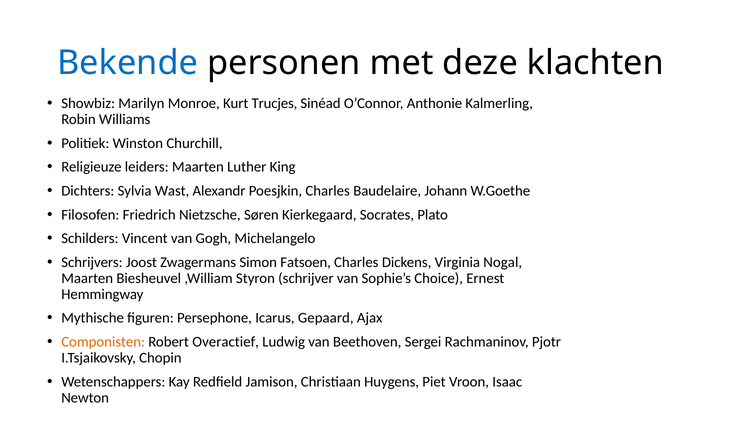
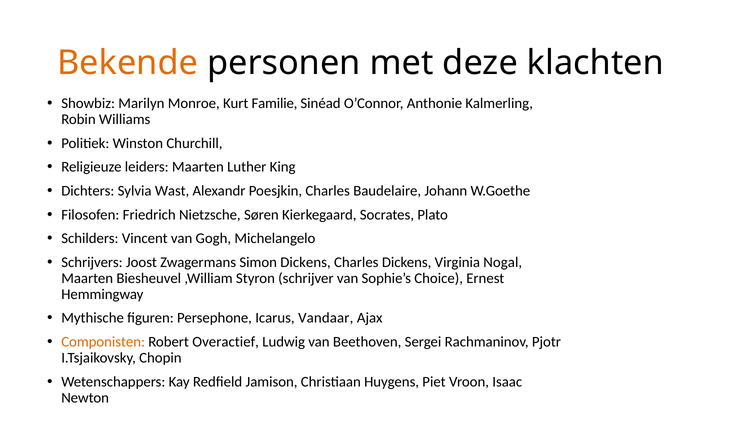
Bekende colour: blue -> orange (128, 63)
Trucjes: Trucjes -> Familie (274, 104)
Simon Fatsoen: Fatsoen -> Dickens (306, 262)
Gepaard: Gepaard -> Vandaar (326, 318)
